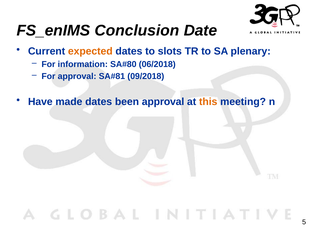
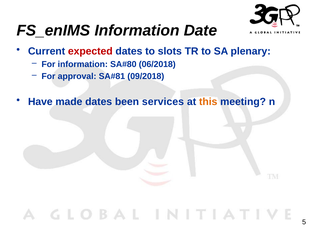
FS_enIMS Conclusion: Conclusion -> Information (137, 30)
expected colour: orange -> red (90, 51)
been approval: approval -> services (163, 102)
